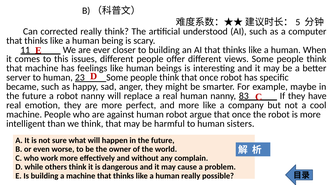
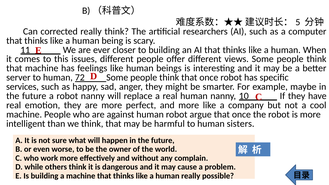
understood: understood -> researchers (205, 31)
23: 23 -> 72 (80, 78)
became: became -> services (22, 87)
83: 83 -> 10 (244, 96)
